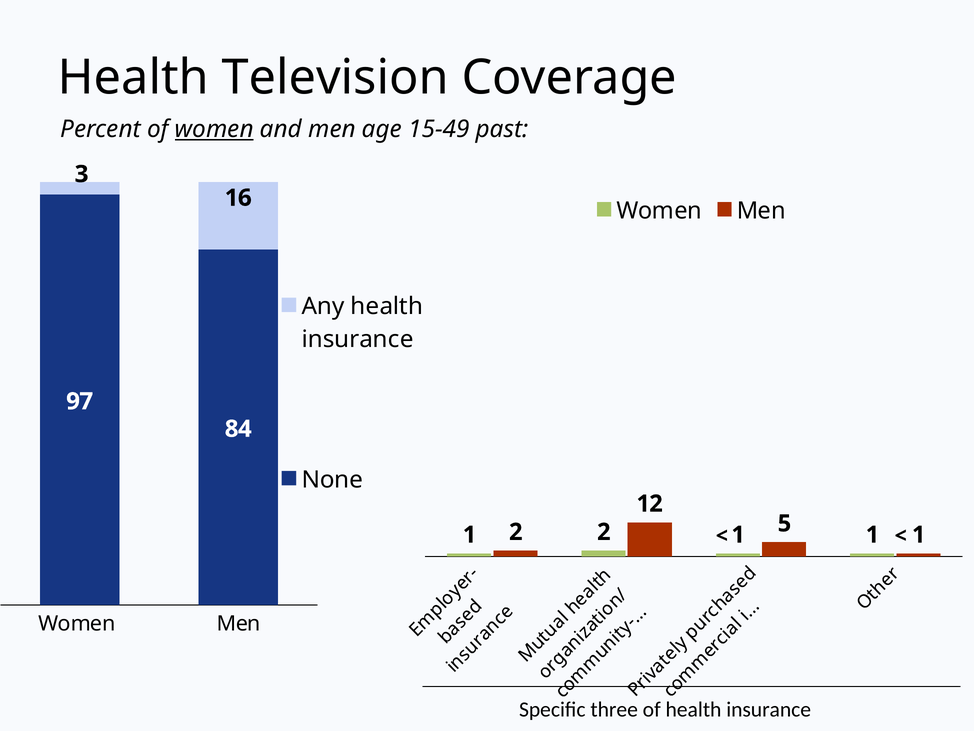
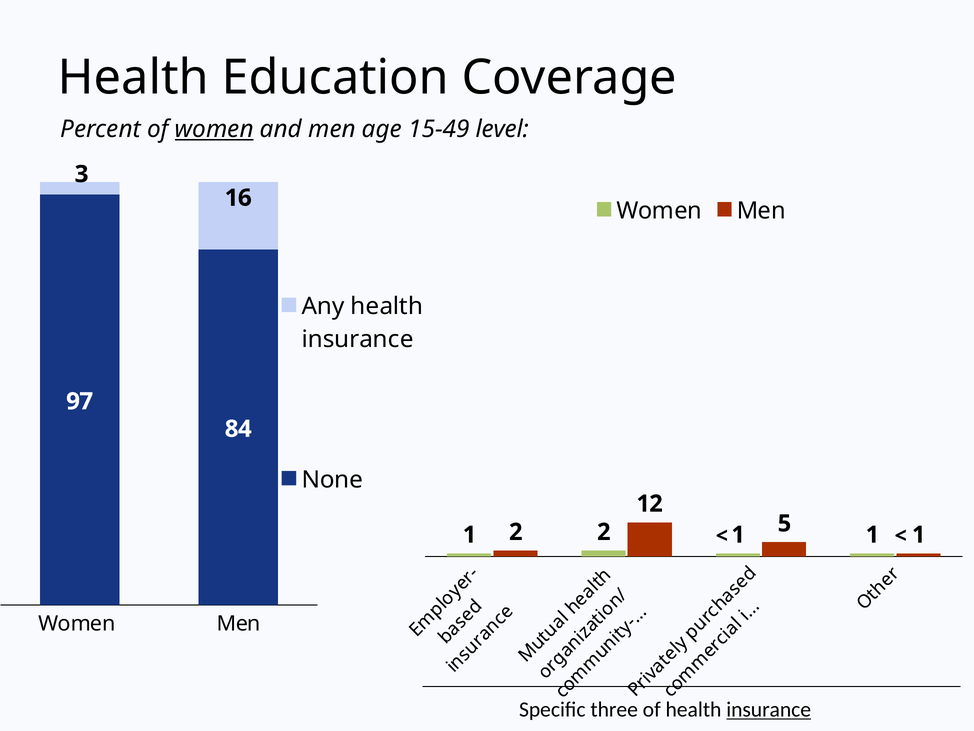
Television: Television -> Education (335, 77)
past: past -> level (502, 129)
insurance underline: none -> present (769, 709)
